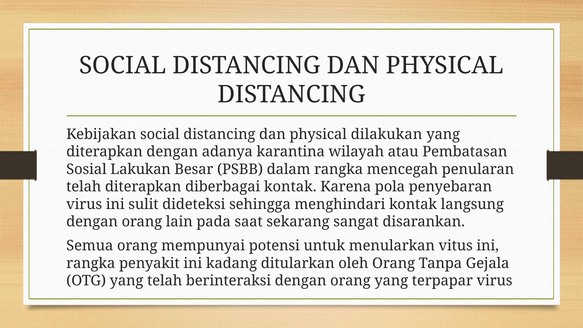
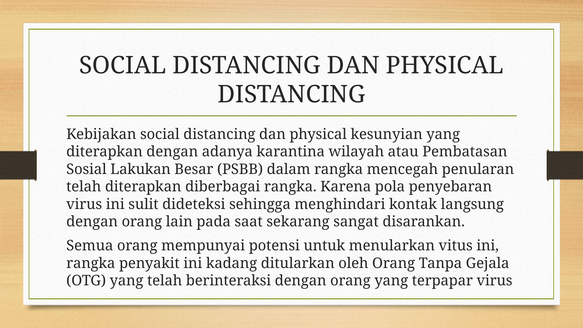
dilakukan: dilakukan -> kesunyian (387, 134)
diberbagai kontak: kontak -> rangka (290, 187)
